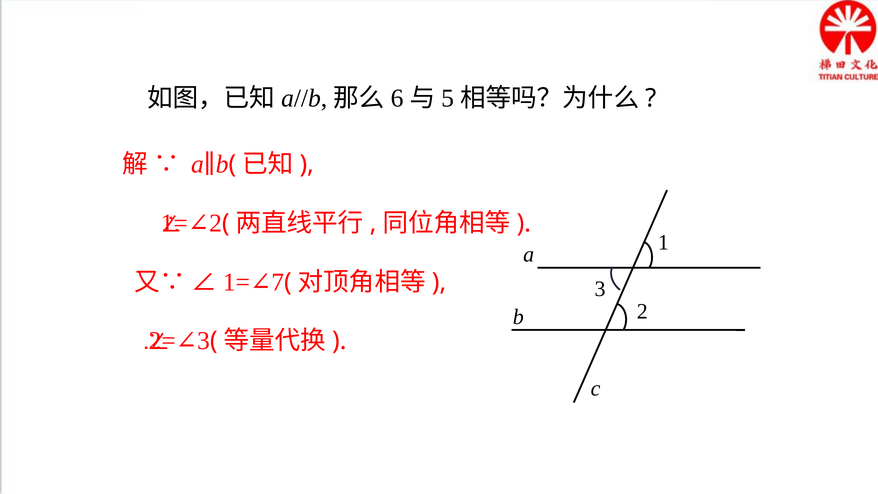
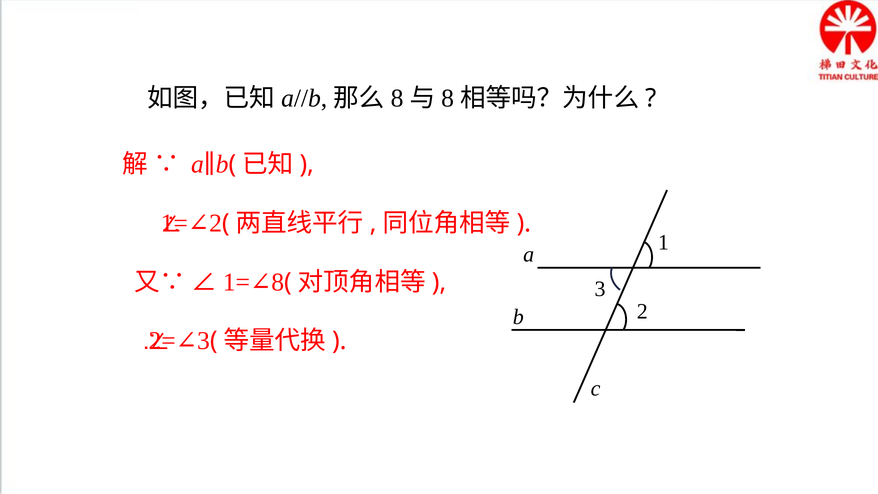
6: 6 -> 8 (397, 98)
5: 5 -> 8 (448, 98)
7: 7 -> 8 (278, 282)
